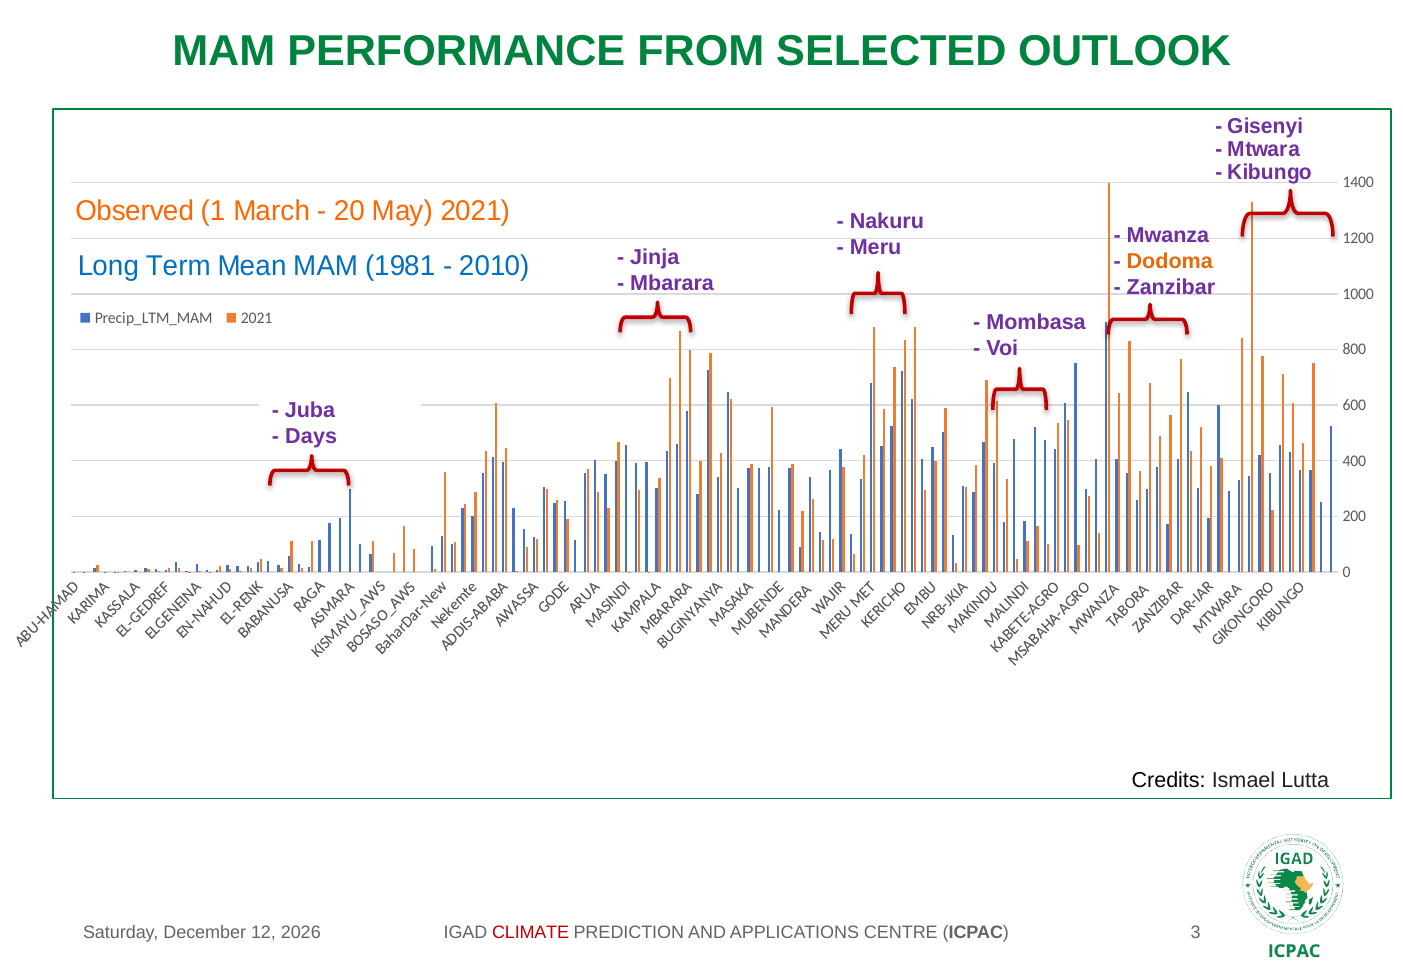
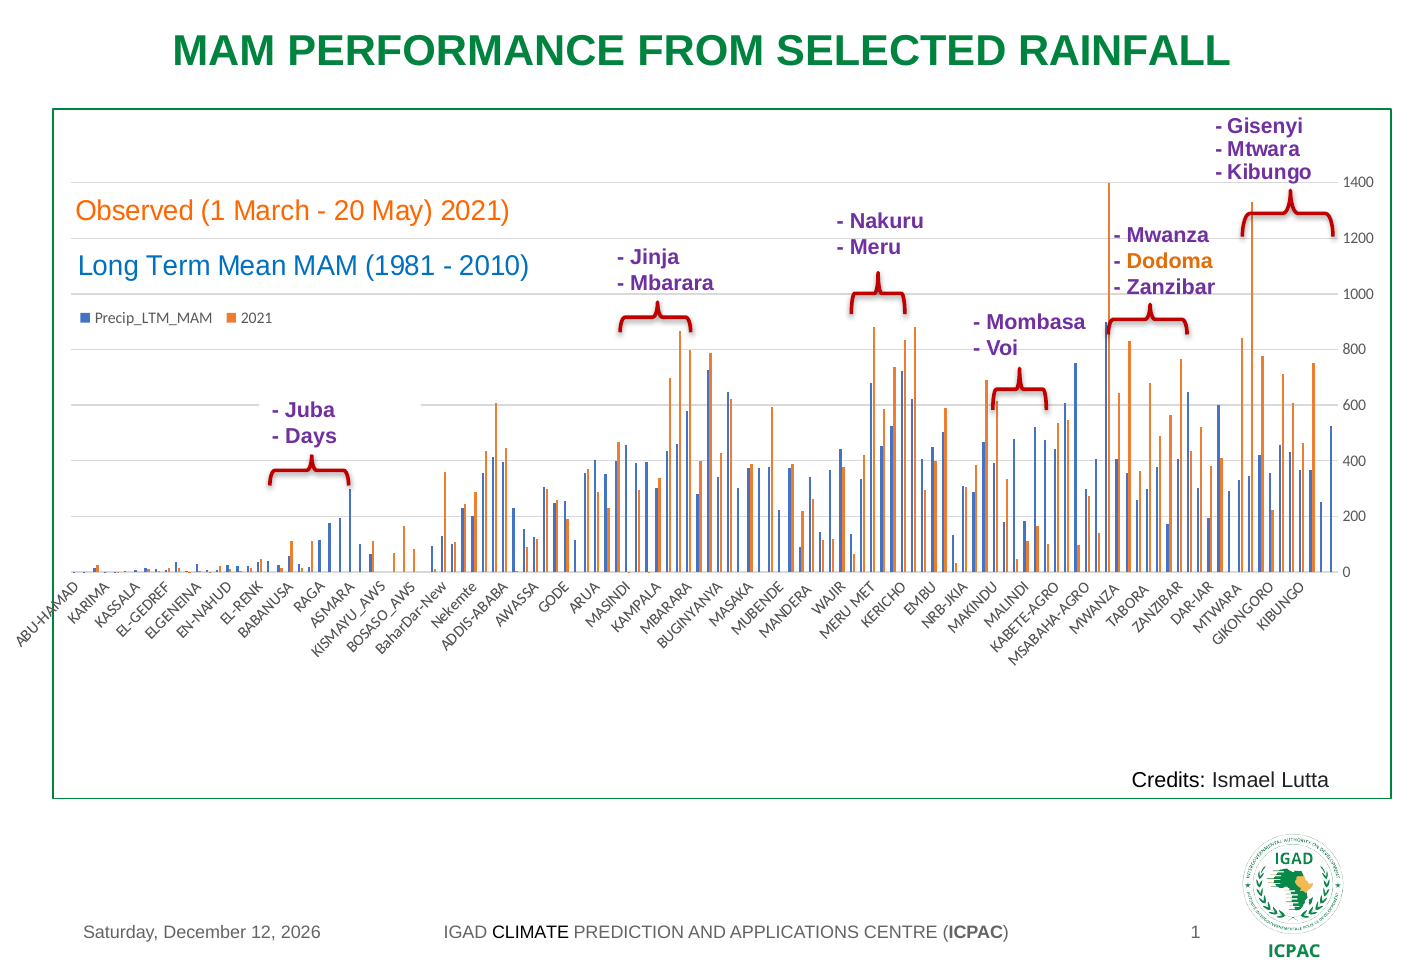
OUTLOOK: OUTLOOK -> RAINFALL (1125, 52)
CLIMATE colour: red -> black (531, 933)
3: 3 -> 1 (1196, 933)
